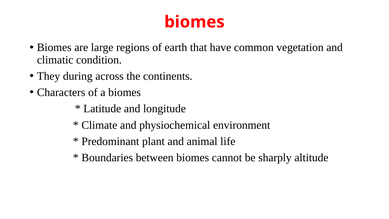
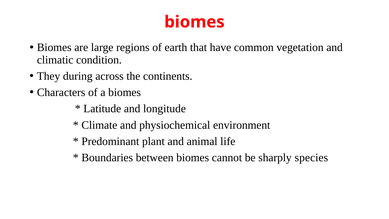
altitude: altitude -> species (311, 158)
